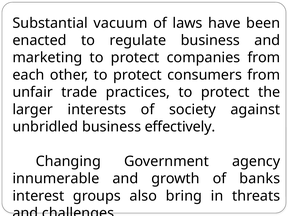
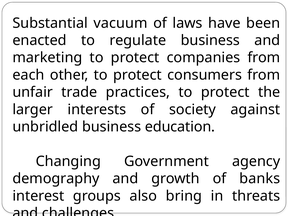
effectively: effectively -> education (180, 127)
innumerable: innumerable -> demography (56, 179)
